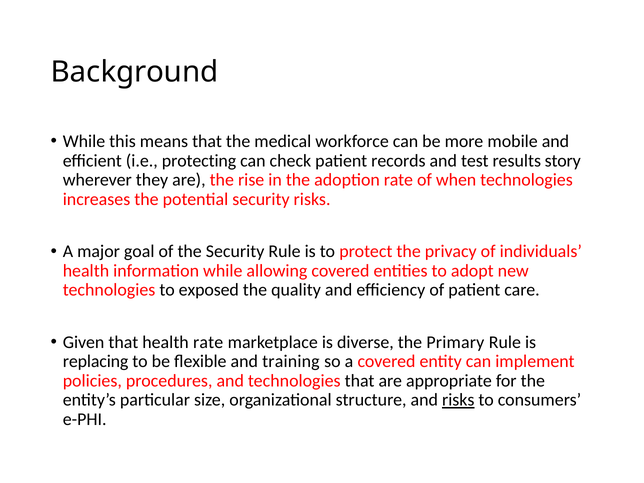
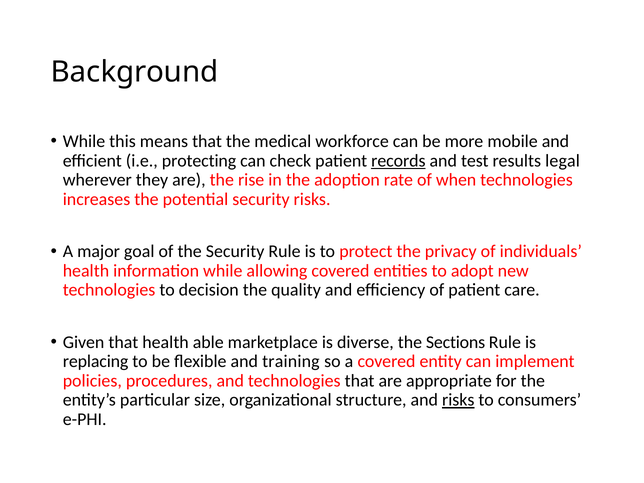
records underline: none -> present (398, 161)
story: story -> legal (563, 161)
exposed: exposed -> decision (209, 290)
health rate: rate -> able (208, 342)
Primary: Primary -> Sections (456, 342)
